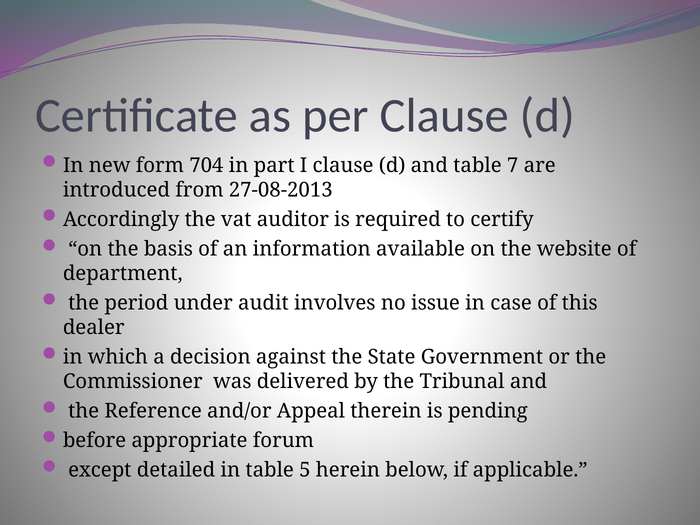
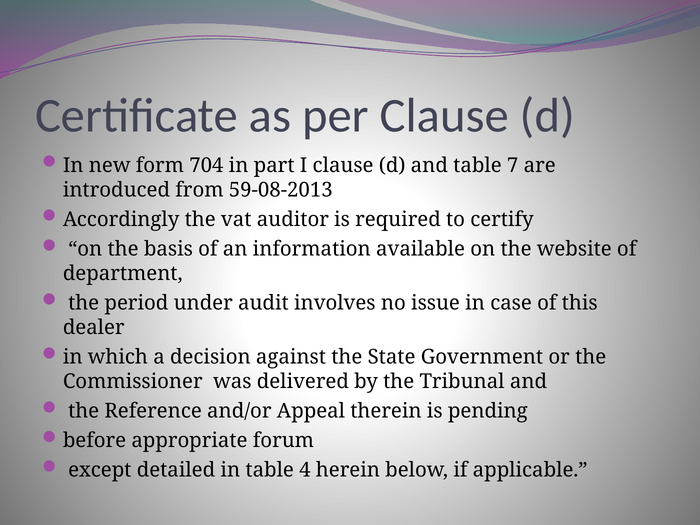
27-08-2013: 27-08-2013 -> 59-08-2013 (281, 190)
5: 5 -> 4 (305, 470)
